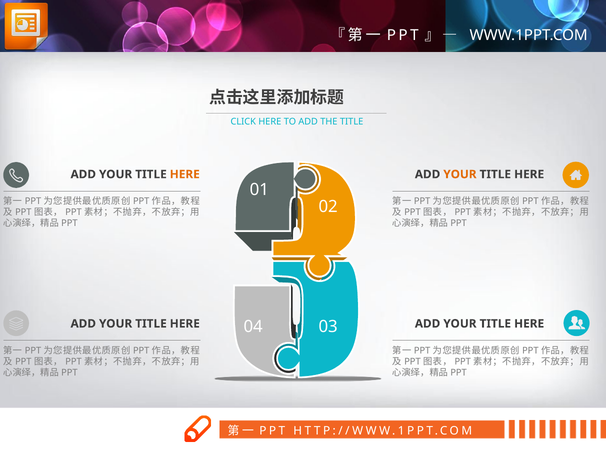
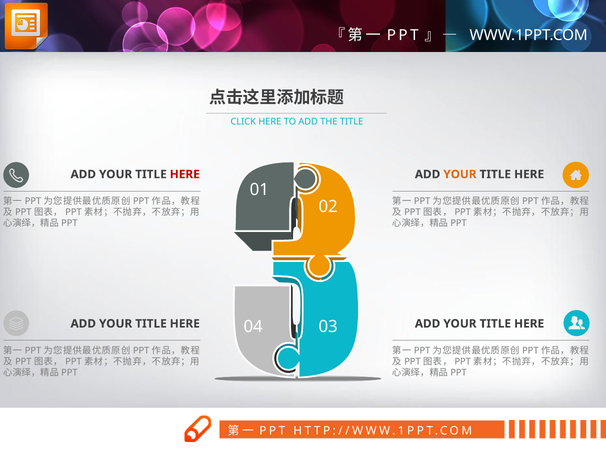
HERE colour: orange -> red (185, 175)
